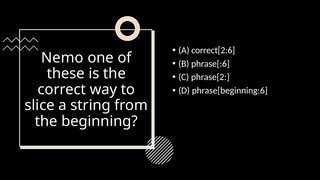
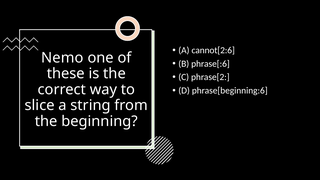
correct[2:6: correct[2:6 -> cannot[2:6 (213, 50)
